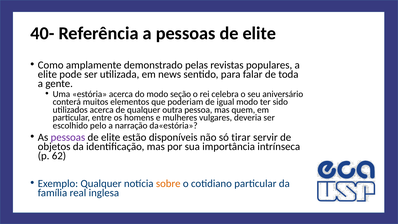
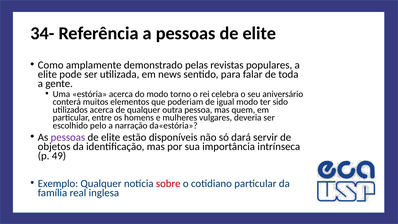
40-: 40- -> 34- (42, 33)
seção: seção -> torno (181, 94)
tirar: tirar -> dará (241, 137)
62: 62 -> 49 (59, 156)
sobre colour: orange -> red (168, 183)
